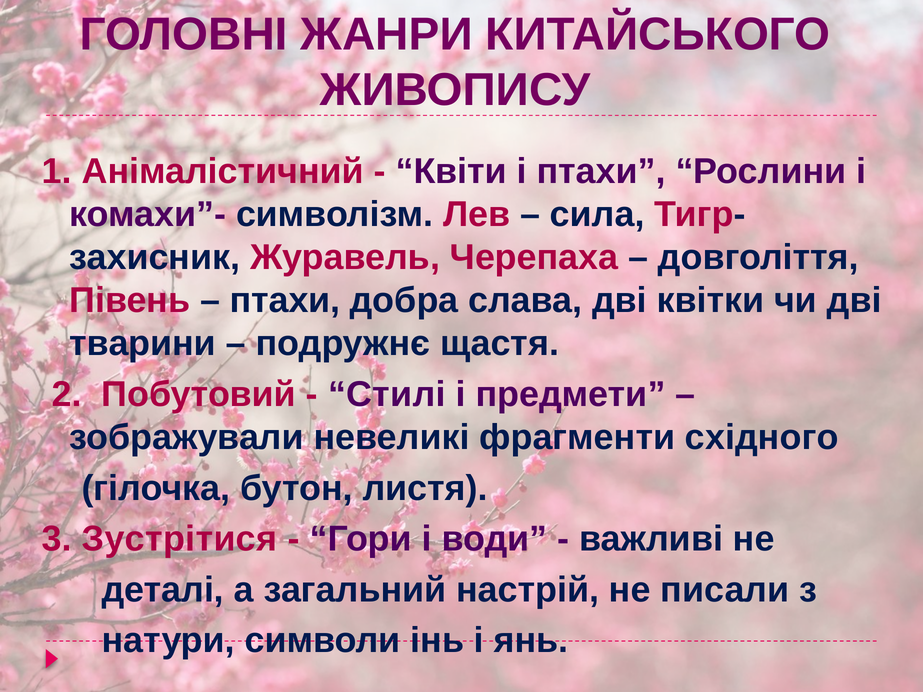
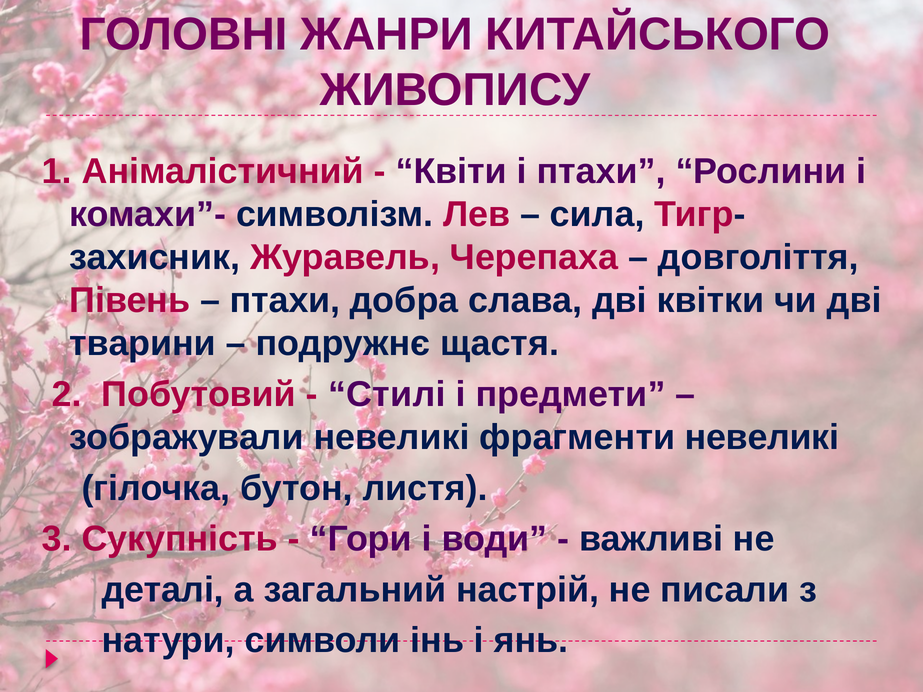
фрагменти східного: східного -> невеликі (762, 438)
Зустрітися: Зустрітися -> Сукупність (180, 539)
